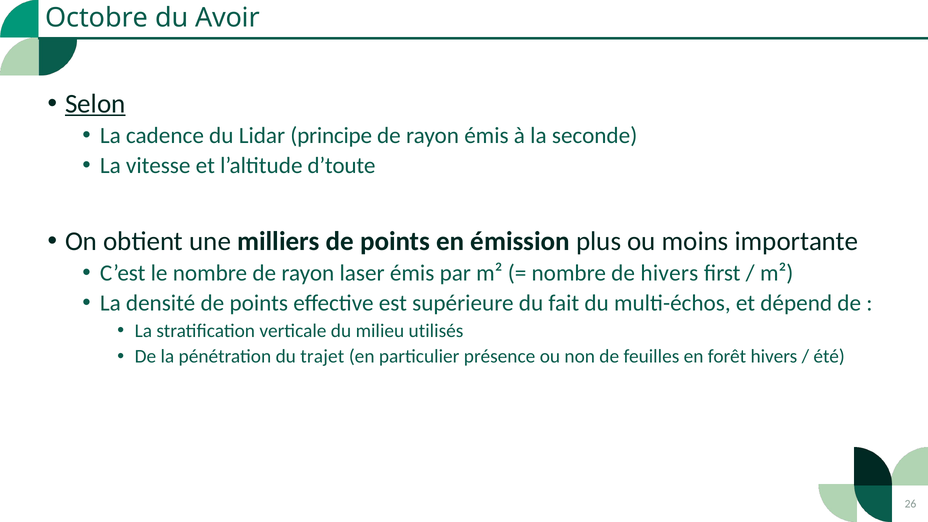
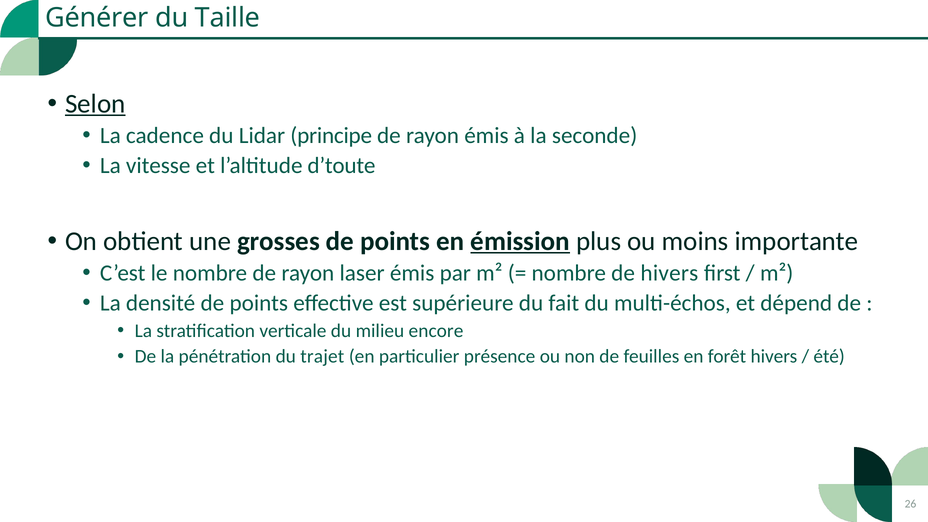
Octobre: Octobre -> Générer (97, 18)
Avoir: Avoir -> Taille (228, 18)
milliers: milliers -> grosses (278, 241)
émission underline: none -> present (520, 241)
utilisés: utilisés -> encore (436, 331)
